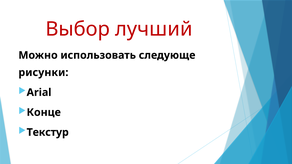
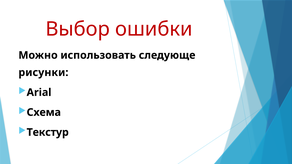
лучший: лучший -> ошибки (154, 29)
Конце: Конце -> Схема (44, 113)
